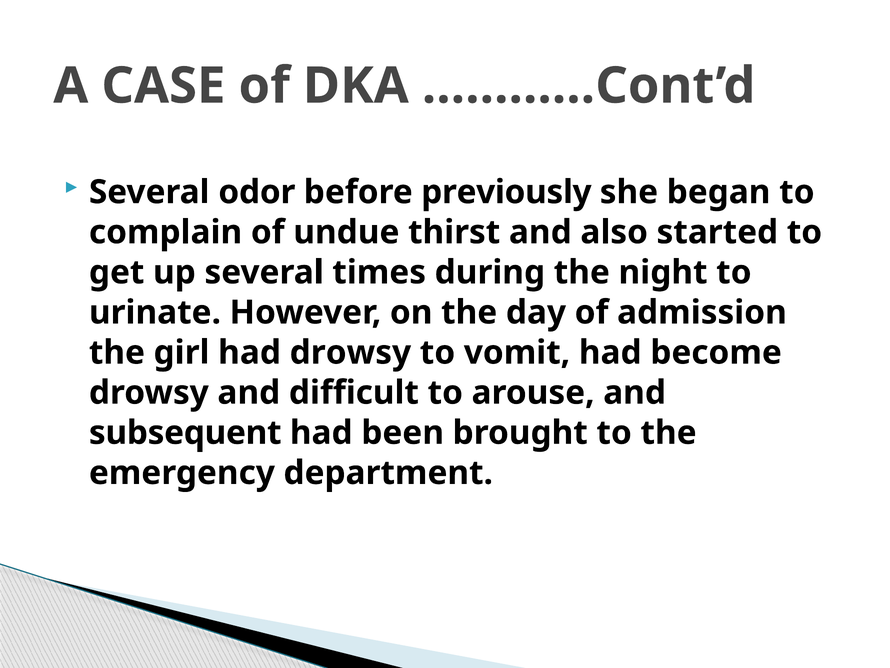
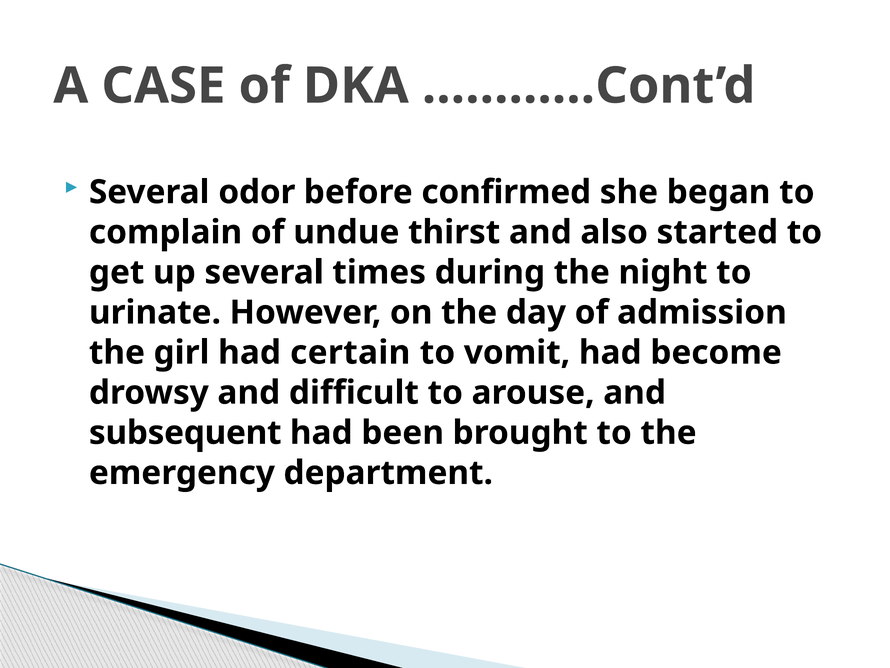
previously: previously -> confirmed (506, 192)
had drowsy: drowsy -> certain (350, 352)
